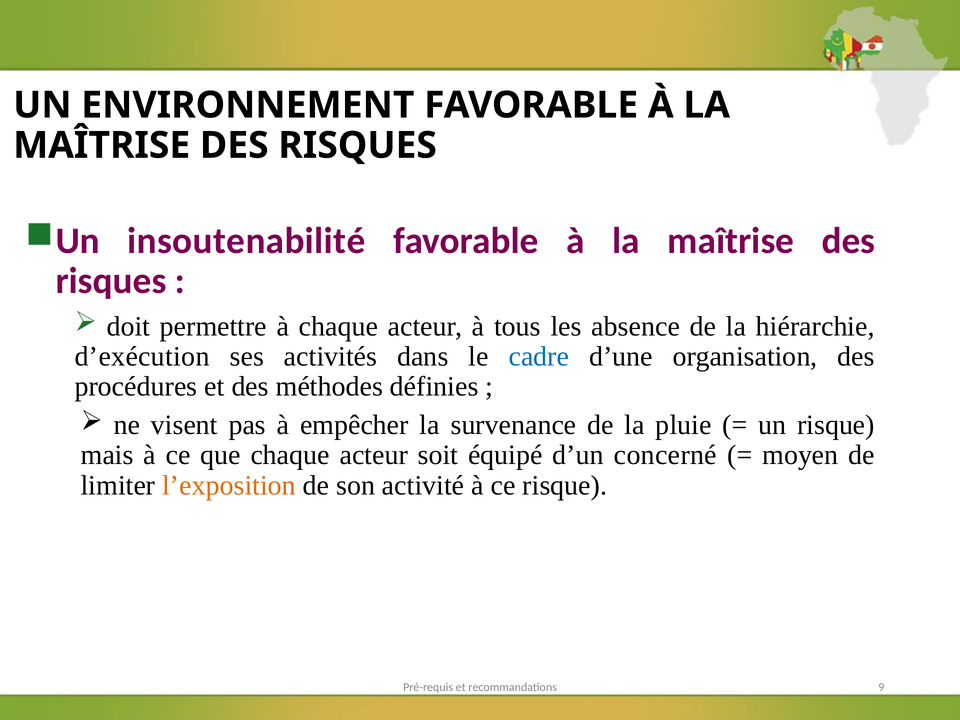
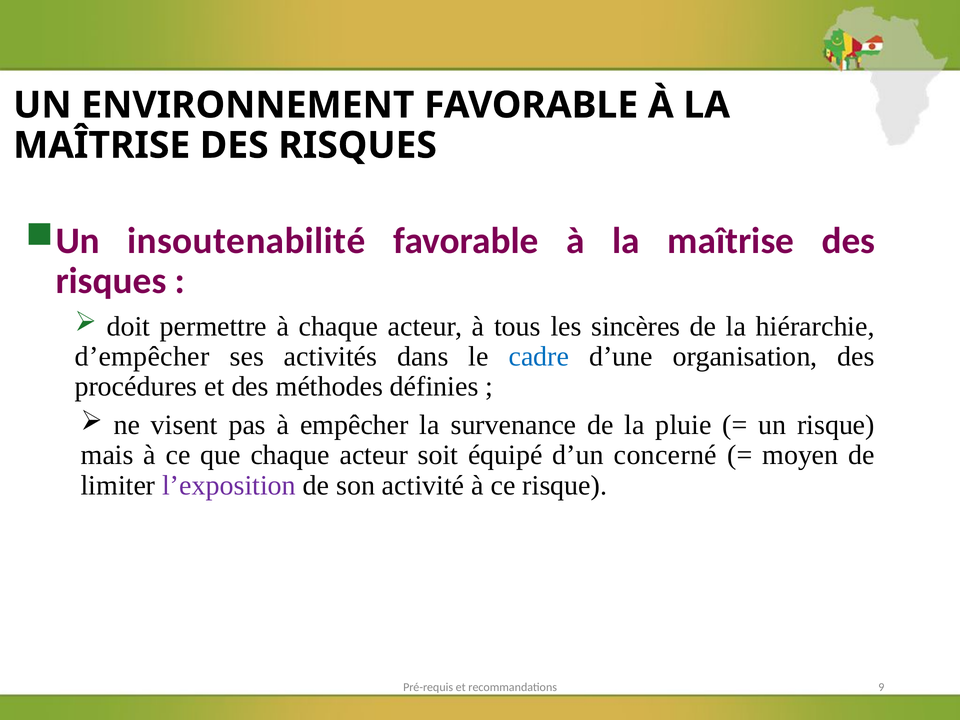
absence: absence -> sincères (636, 326)
d’exécution: d’exécution -> d’empêcher (142, 357)
l’exposition colour: orange -> purple (229, 485)
